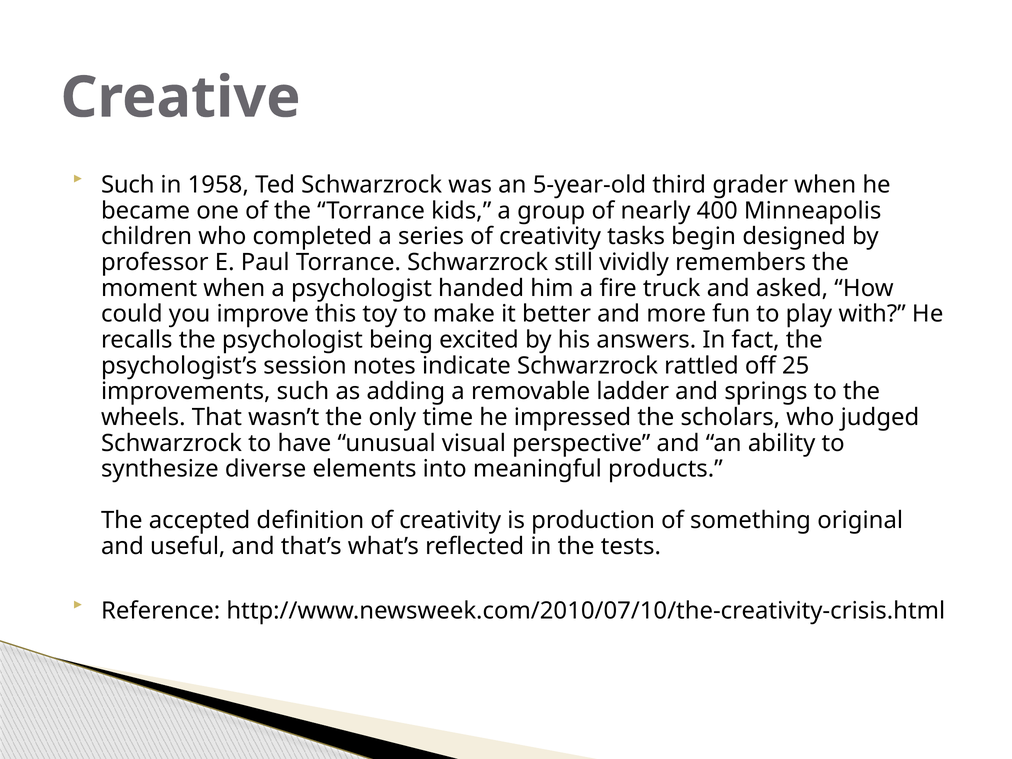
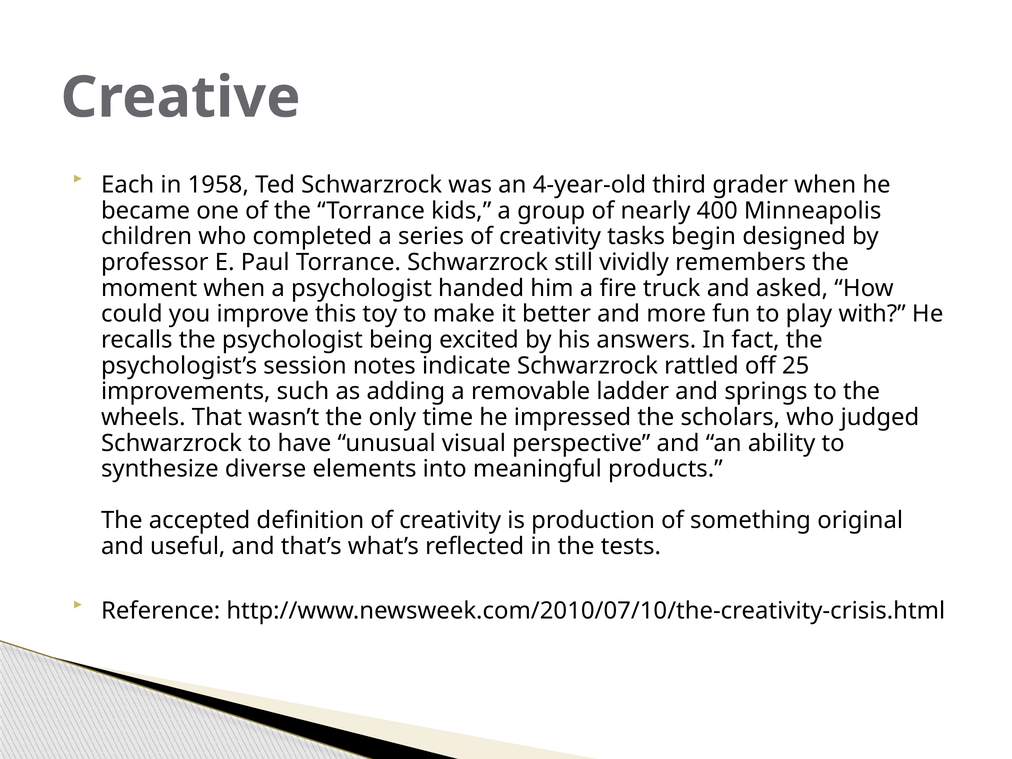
Such: Such -> Each (128, 185)
5-year-old: 5-year-old -> 4-year-old (589, 185)
